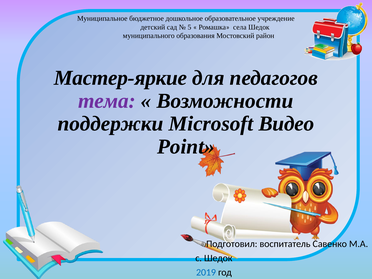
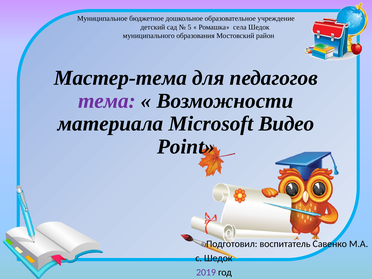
Мастер-яркие: Мастер-яркие -> Мастер-тема (120, 78)
поддержки: поддержки -> материала (110, 124)
2019 colour: blue -> purple (206, 272)
